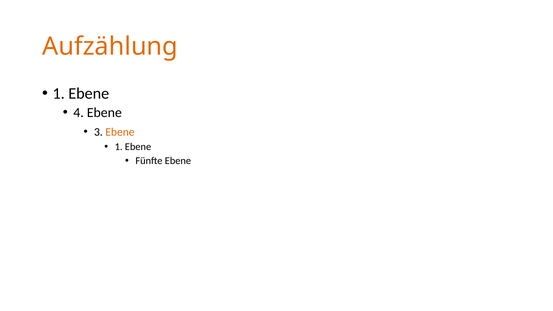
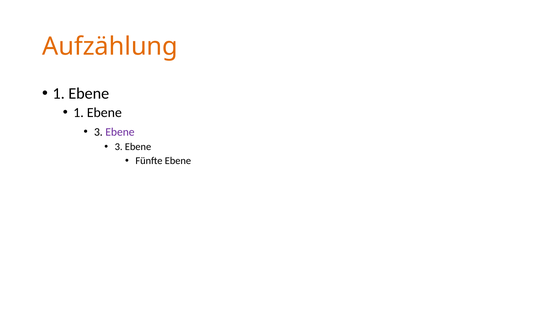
4: 4 -> 1 (79, 113)
Ebene colour: orange -> purple (120, 132)
1: 1 -> 3 (119, 147)
